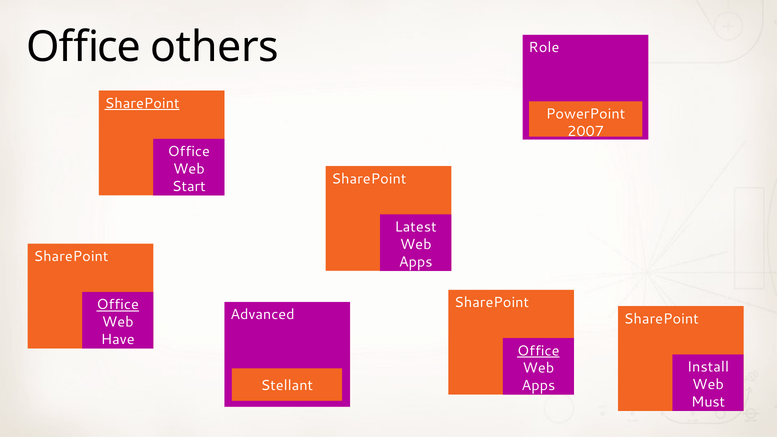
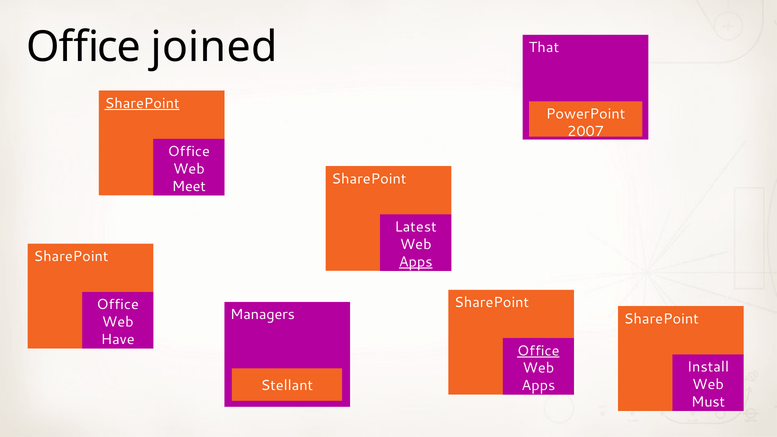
others: others -> joined (214, 47)
Role: Role -> That (544, 47)
Start: Start -> Meet (189, 186)
Apps underline: none -> present (416, 262)
Office underline: present -> none (118, 305)
Advanced: Advanced -> Managers (262, 315)
